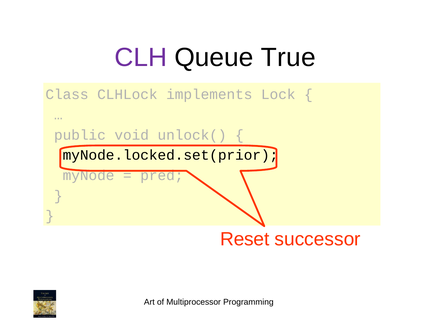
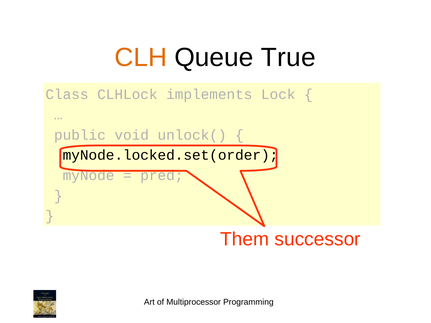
CLH colour: purple -> orange (141, 58)
myNode.locked.set(prior: myNode.locked.set(prior -> myNode.locked.set(order (170, 155)
Reset: Reset -> Them (245, 239)
